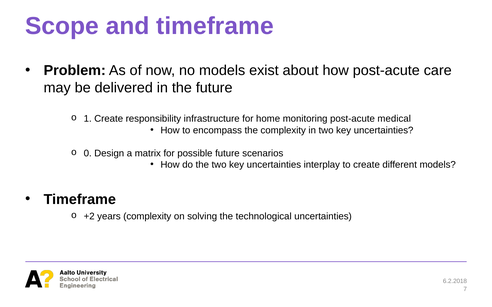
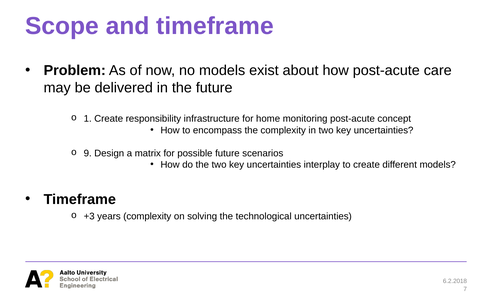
medical: medical -> concept (394, 119)
0: 0 -> 9 (88, 153)
+2: +2 -> +3 (89, 217)
